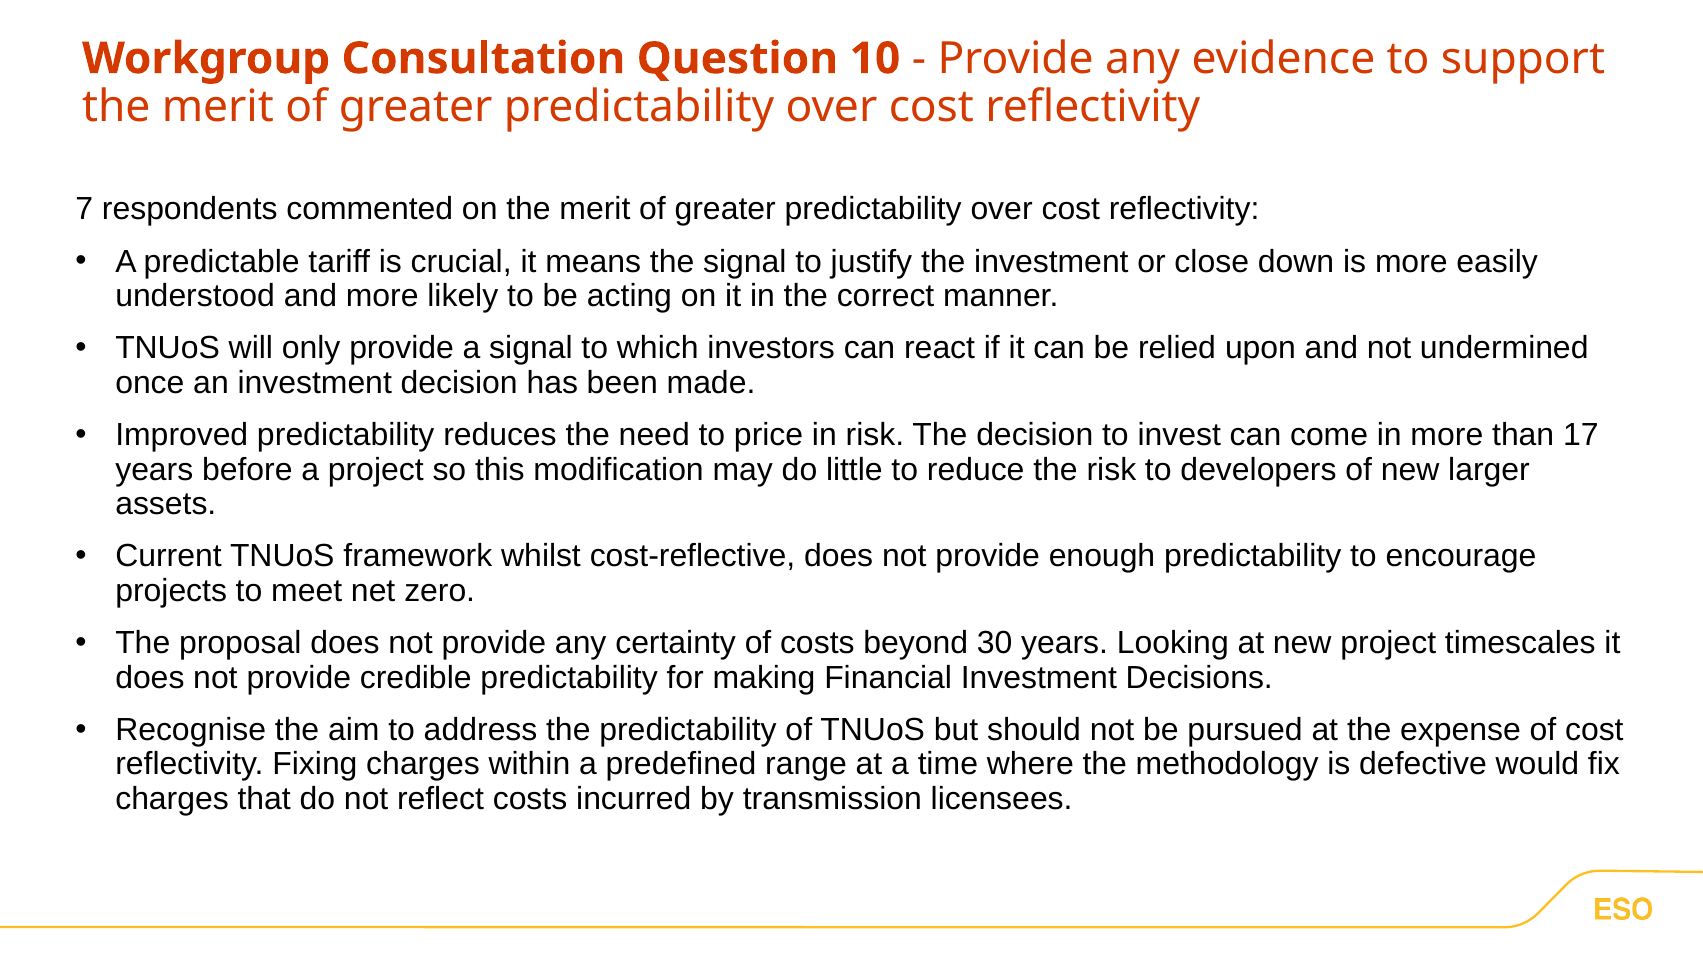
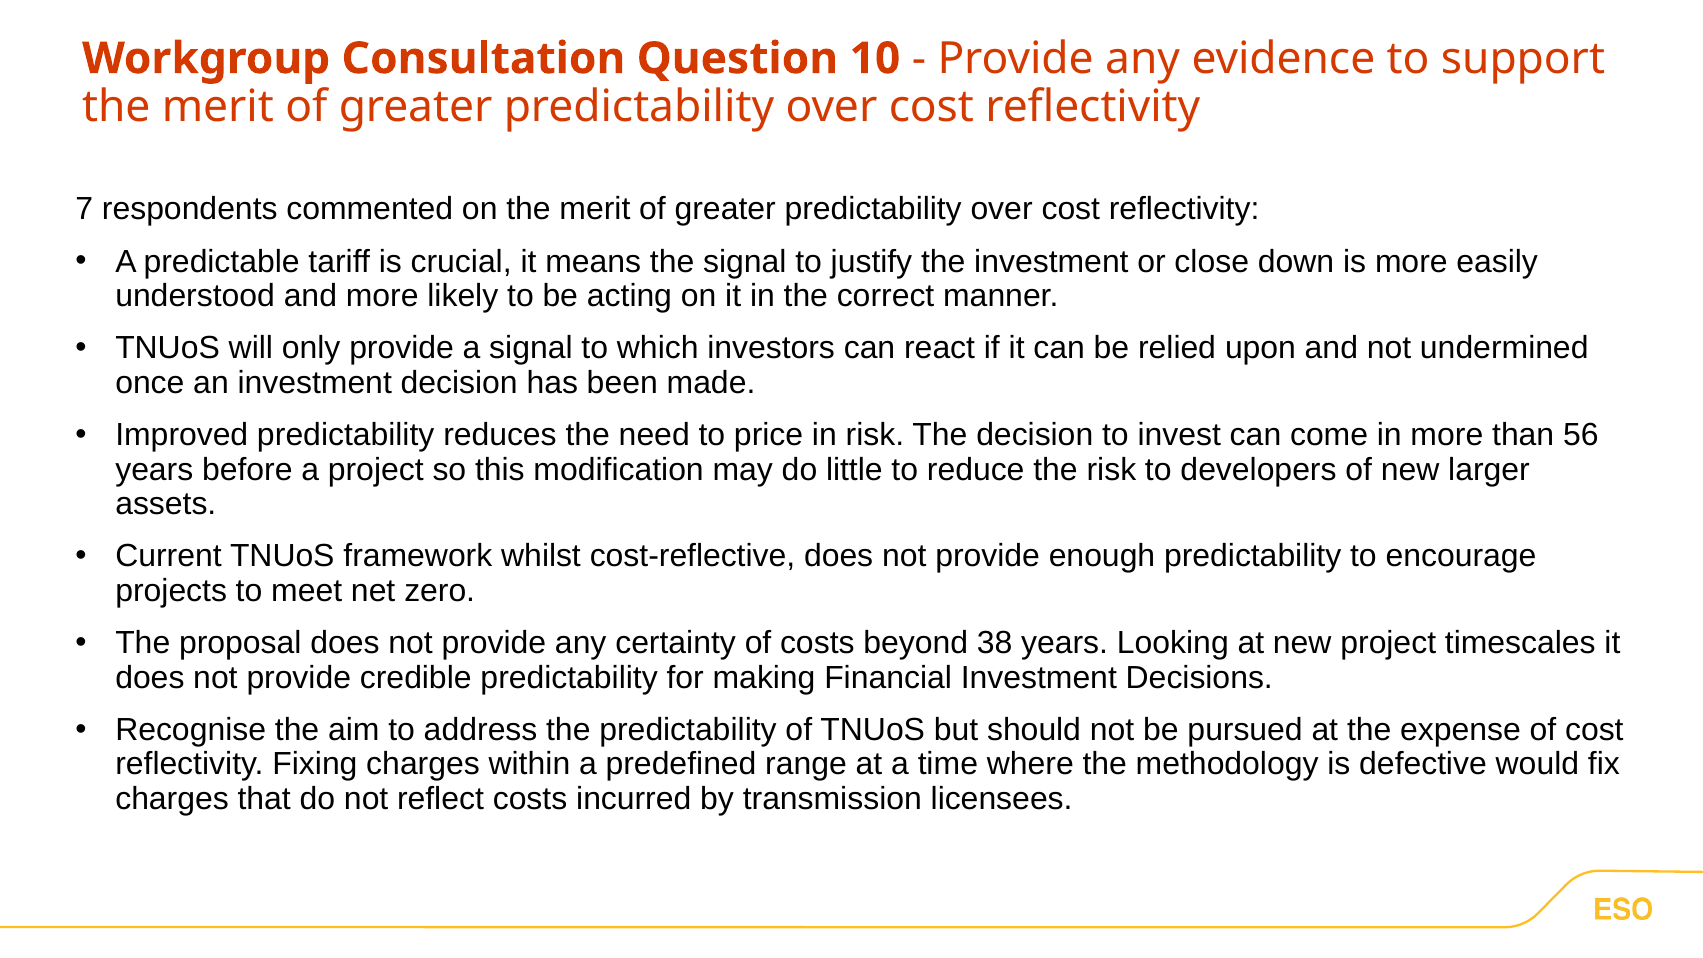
17: 17 -> 56 (1581, 435)
30: 30 -> 38 (995, 643)
